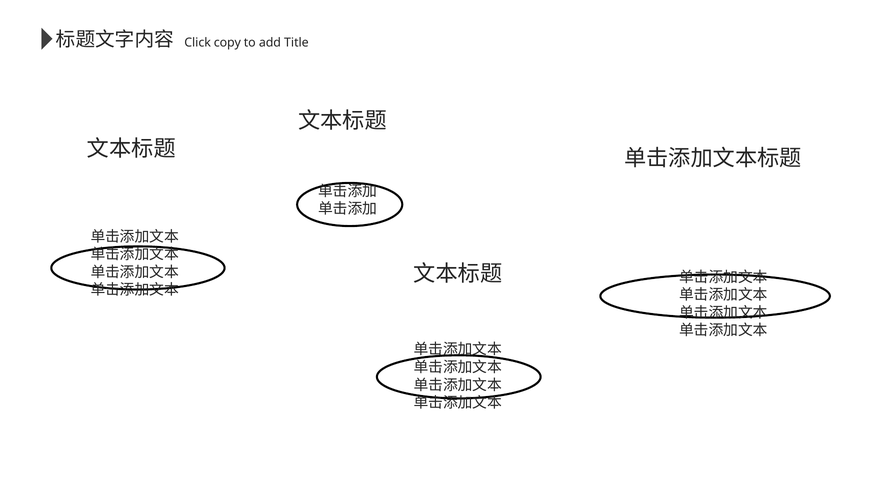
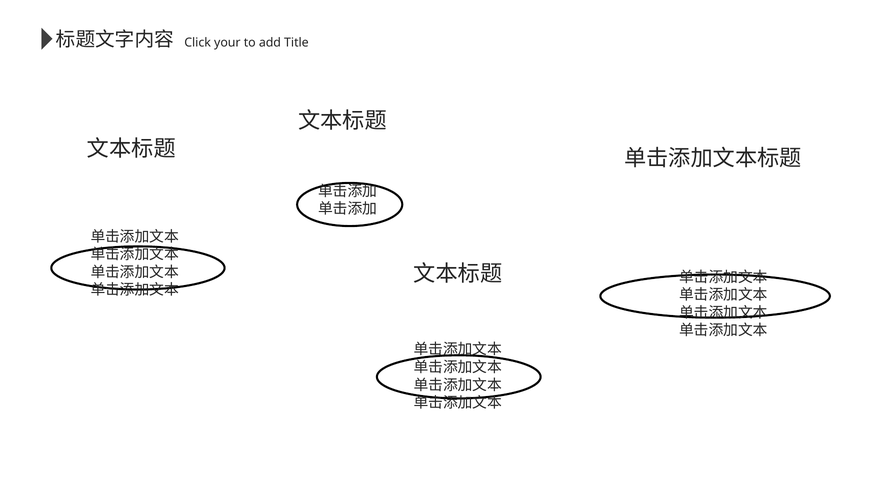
copy: copy -> your (227, 43)
